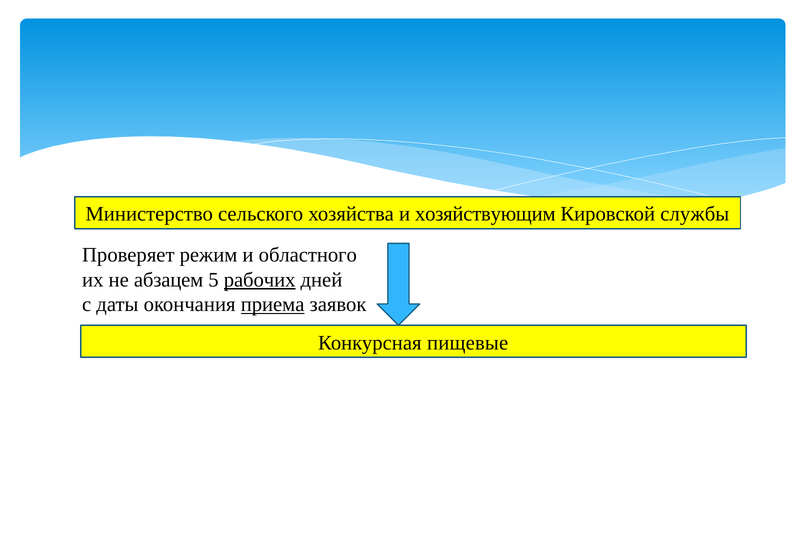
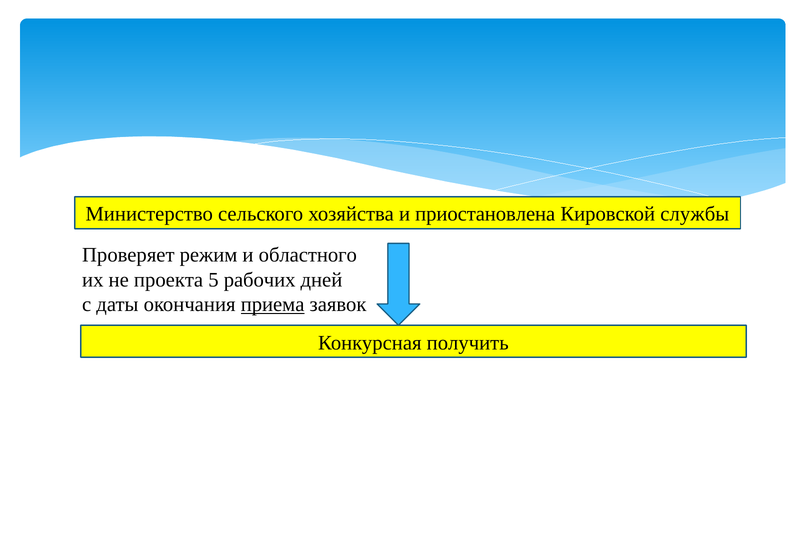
хозяйствующим: хозяйствующим -> приостановлена (485, 214)
абзацем: абзацем -> проекта (169, 280)
рабочих underline: present -> none (260, 280)
пищевые: пищевые -> получить (468, 343)
